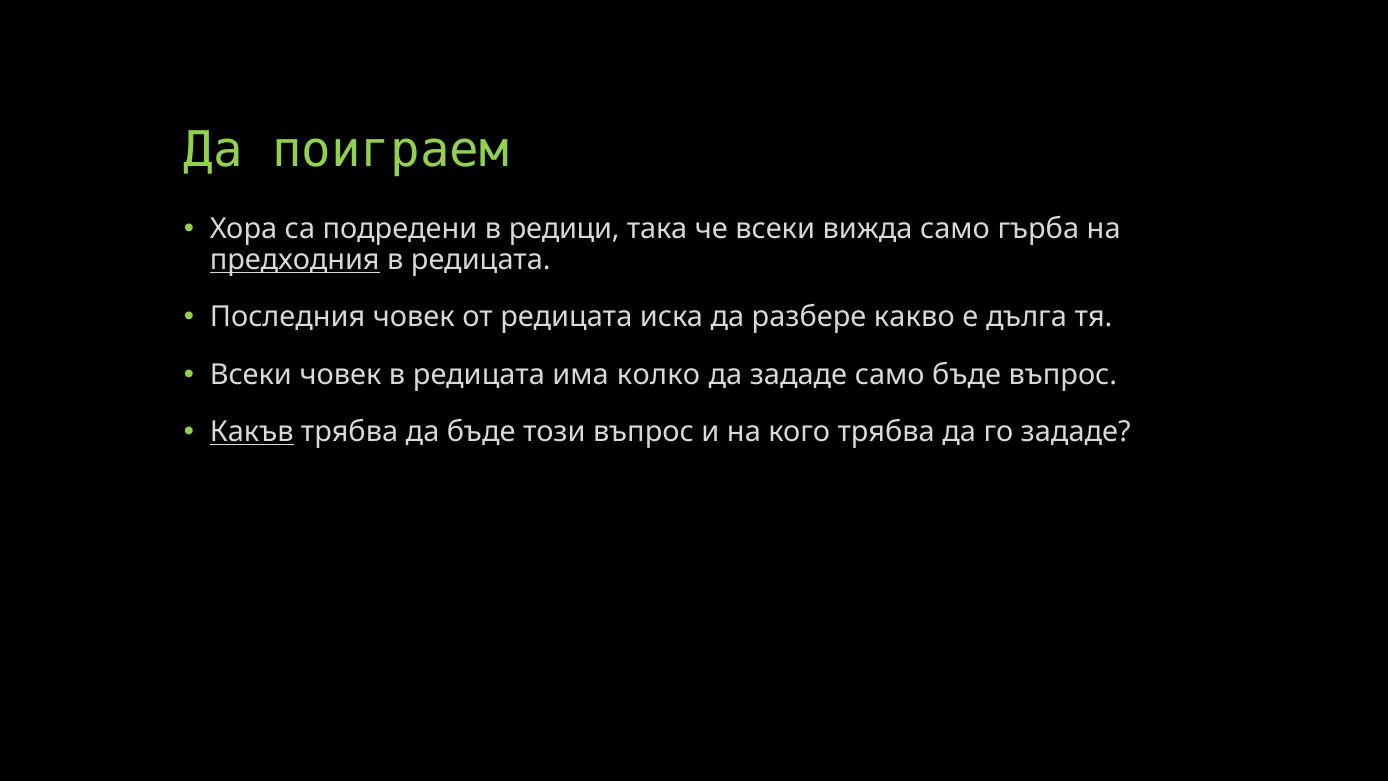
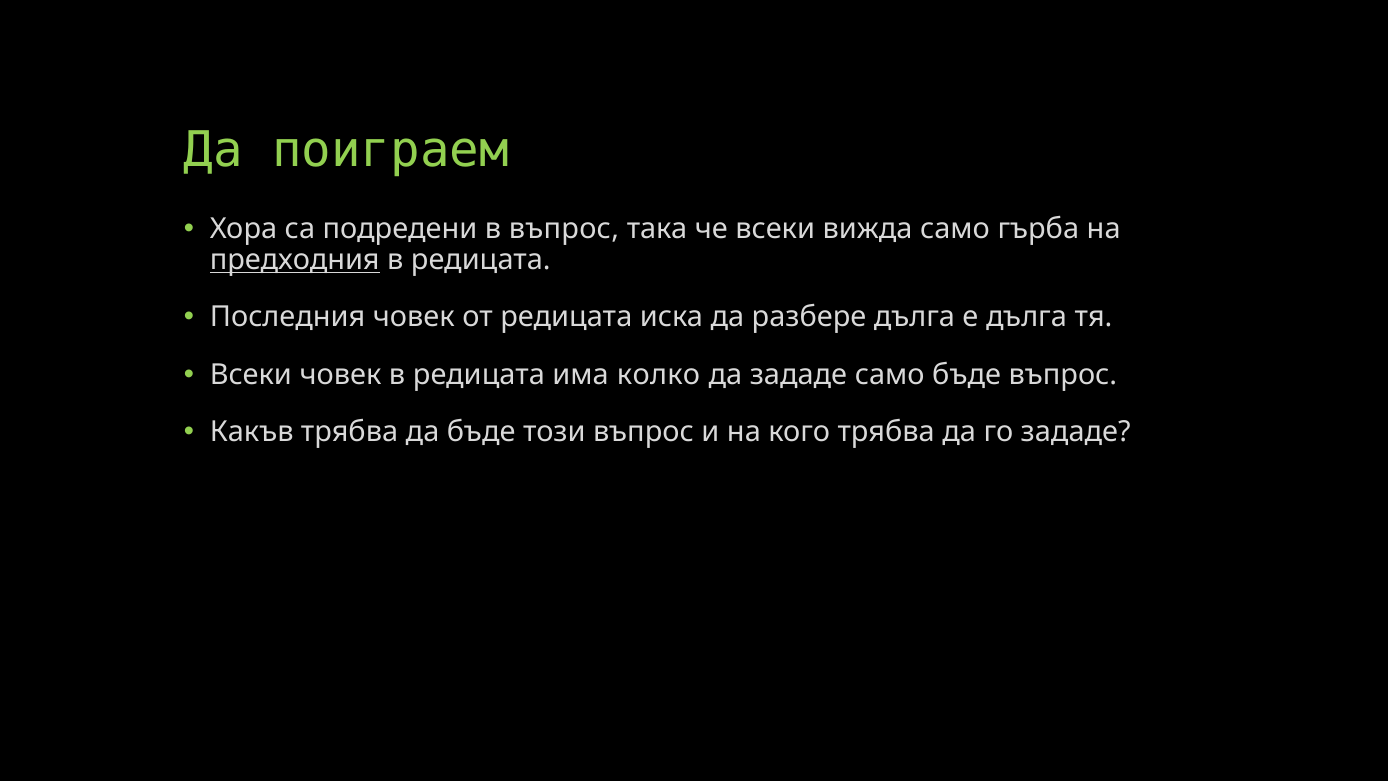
в редици: редици -> въпрос (564, 229)
разбере какво: какво -> дълга (915, 317)
Какъв underline: present -> none (252, 432)
